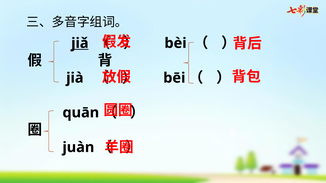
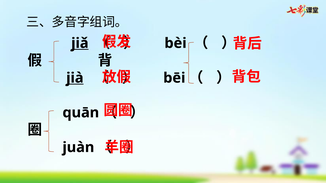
jià underline: none -> present (75, 78)
